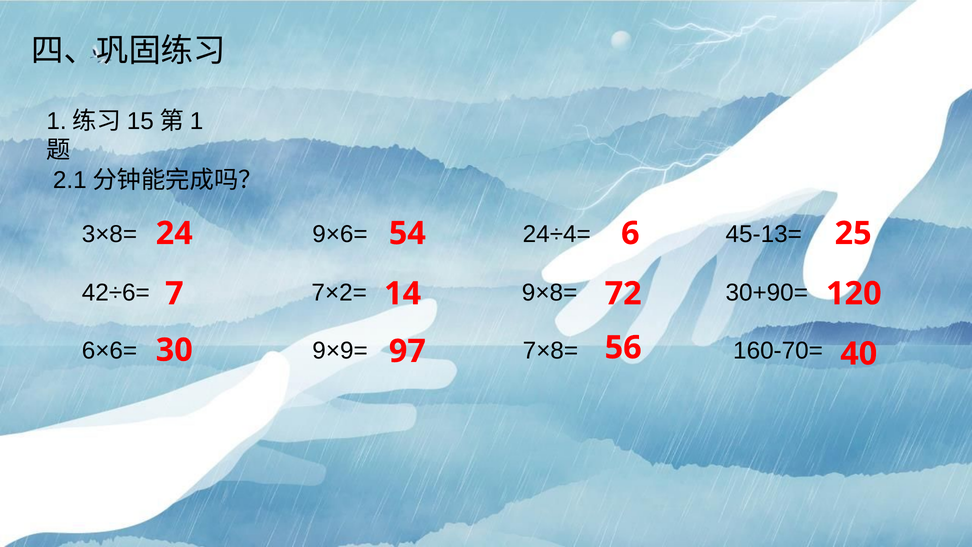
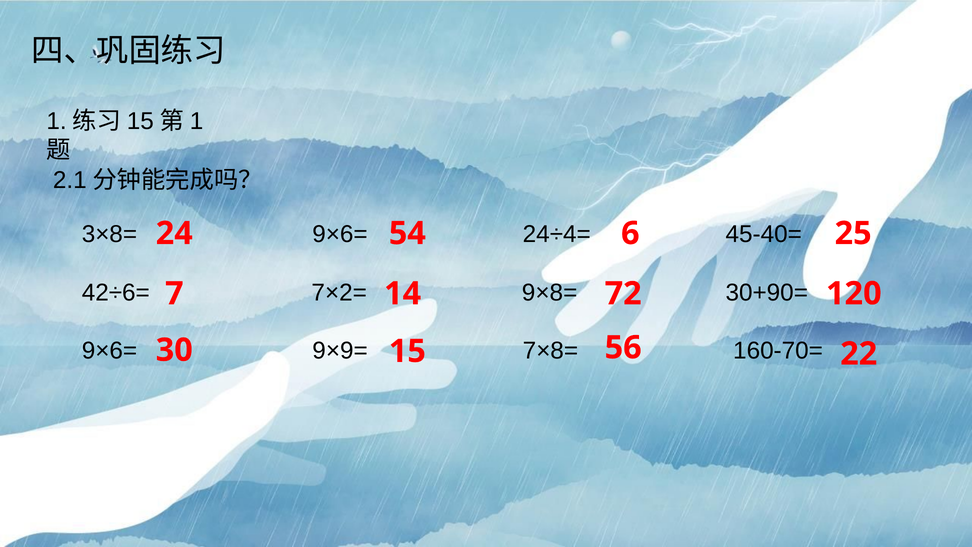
45-13=: 45-13= -> 45-40= (764, 234)
6×6=: 6×6= -> 9×6= (109, 351)
97: 97 -> 15 (407, 351)
40: 40 -> 22 (859, 354)
